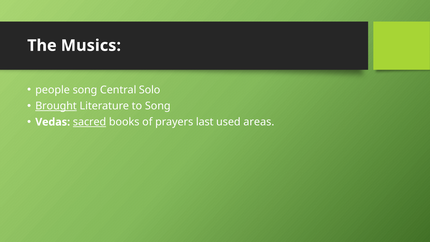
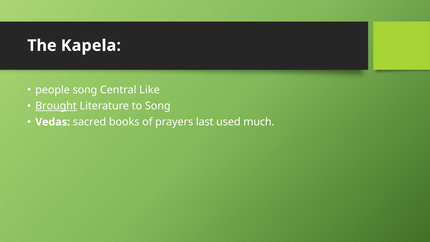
Musics: Musics -> Kapela (91, 46)
Solo: Solo -> Like (149, 90)
sacred underline: present -> none (90, 122)
areas: areas -> much (259, 122)
